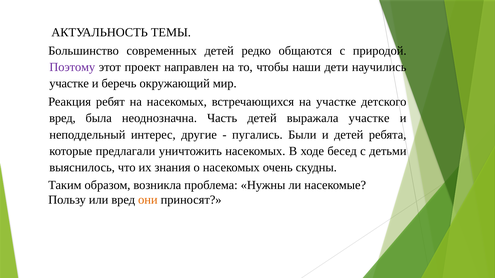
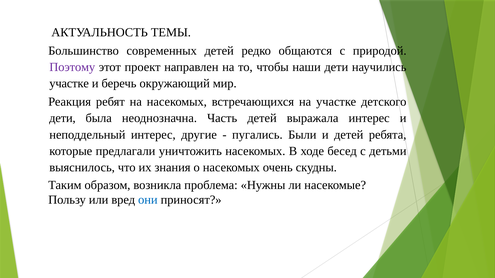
вред: вред -> дети (62, 118)
выражала участке: участке -> интерес (369, 118)
они colour: orange -> blue (148, 200)
